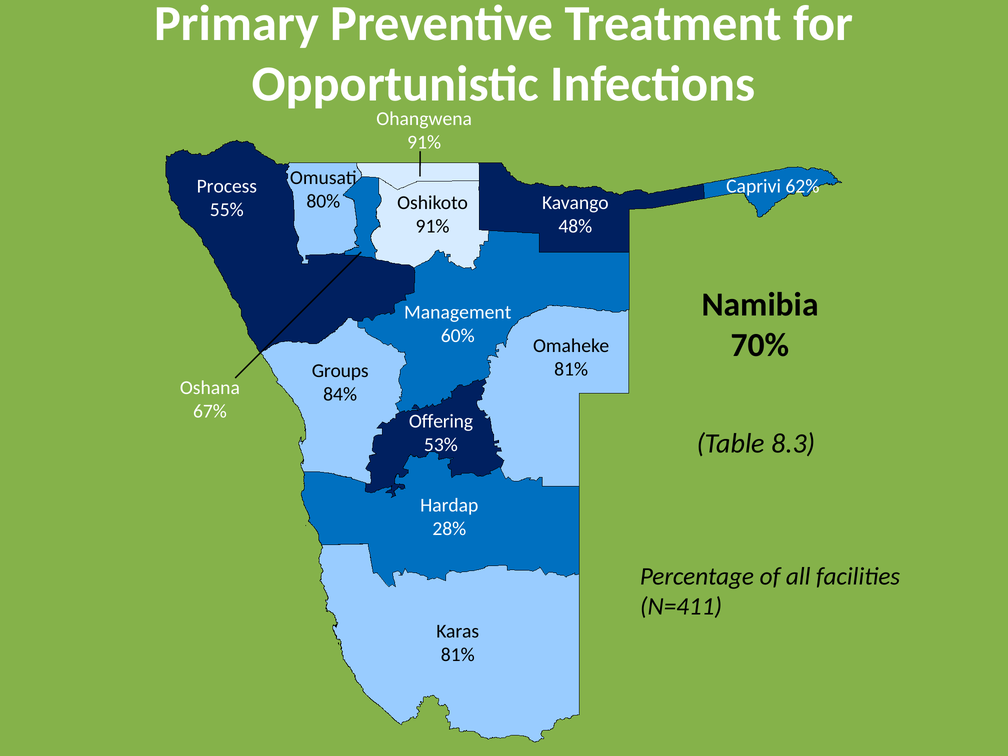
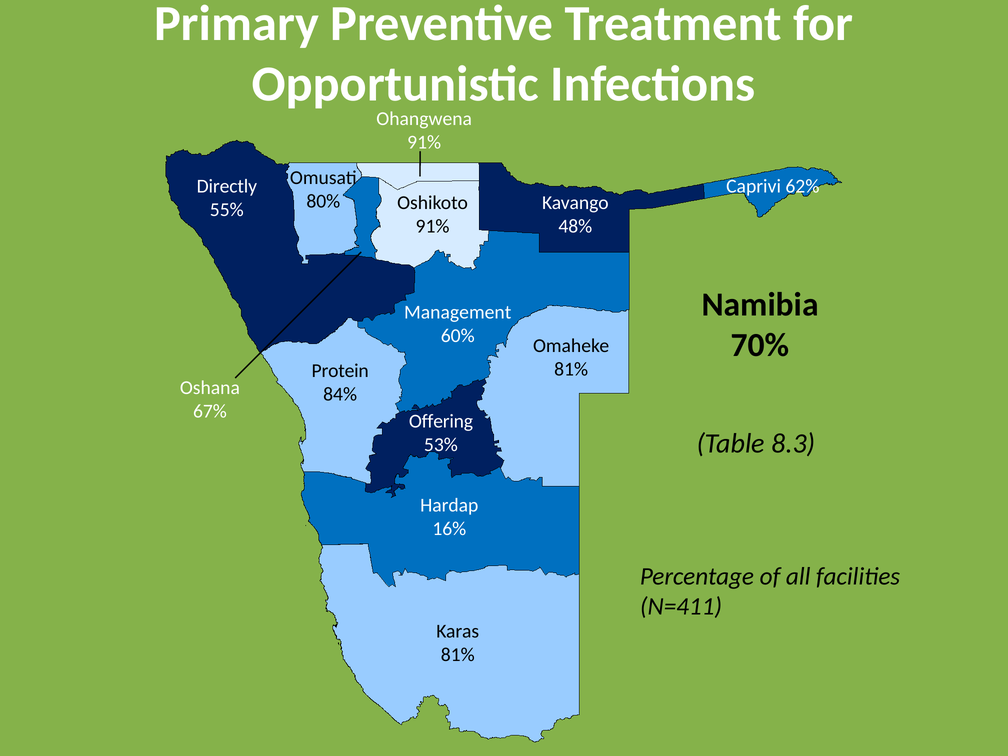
Process: Process -> Directly (227, 186)
Groups: Groups -> Protein (340, 371)
28%: 28% -> 16% (449, 529)
